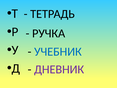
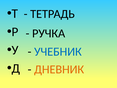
ДНЕВНИК colour: purple -> orange (59, 69)
